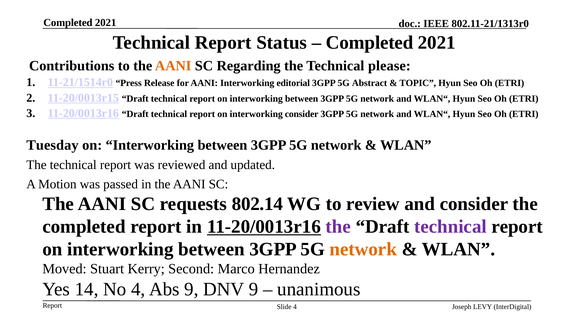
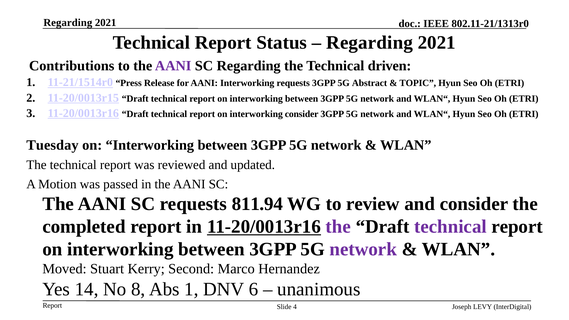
Completed: Completed -> Regarding (68, 23)
Completed: Completed -> Regarding (370, 42)
AANI colour: orange -> purple (173, 66)
please: please -> driven (390, 66)
Interworking editorial: editorial -> requests (293, 83)
802.14: 802.14 -> 811.94 (257, 204)
network colour: orange -> purple (363, 249)
No 4: 4 -> 8 (138, 289)
Abs 9: 9 -> 1 (191, 289)
DNV 9: 9 -> 6 (254, 289)
